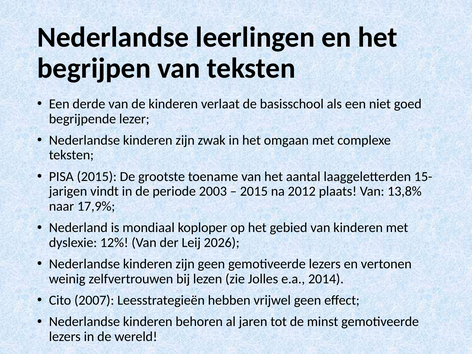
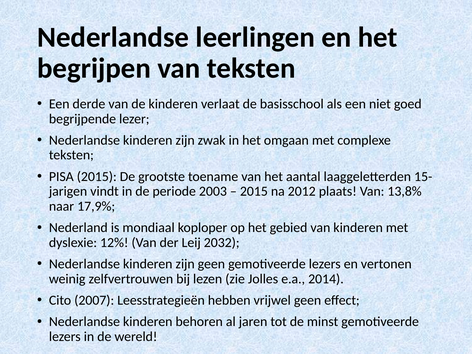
2026: 2026 -> 2032 (222, 243)
